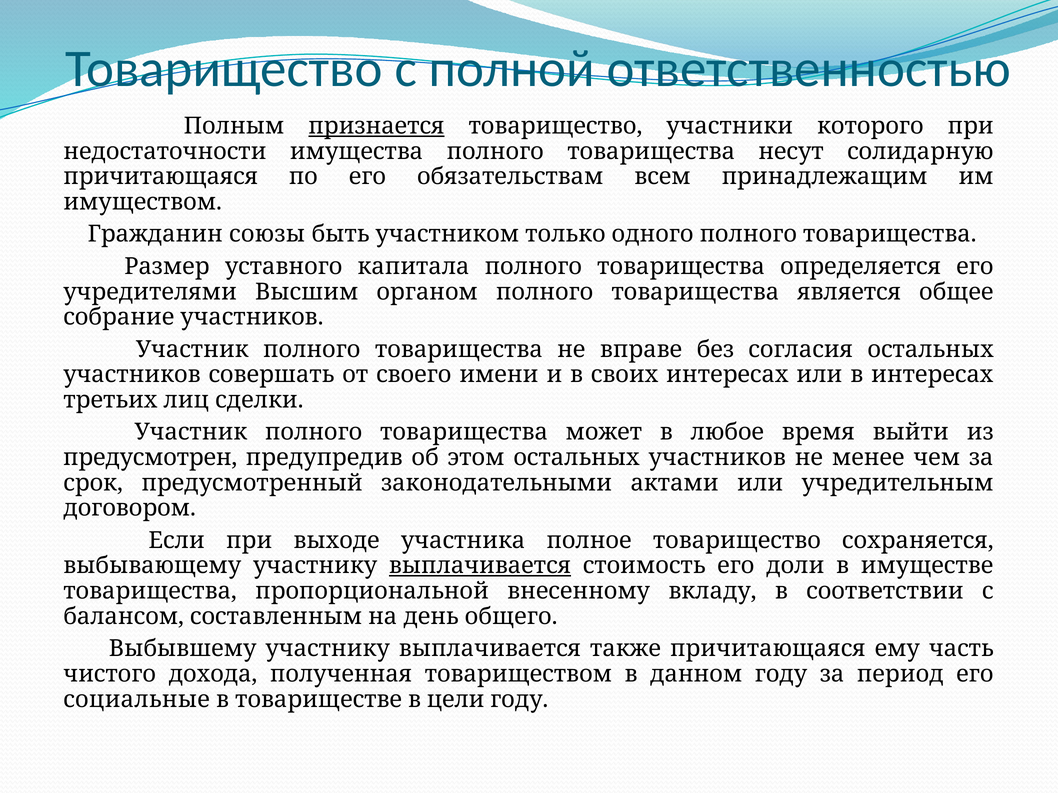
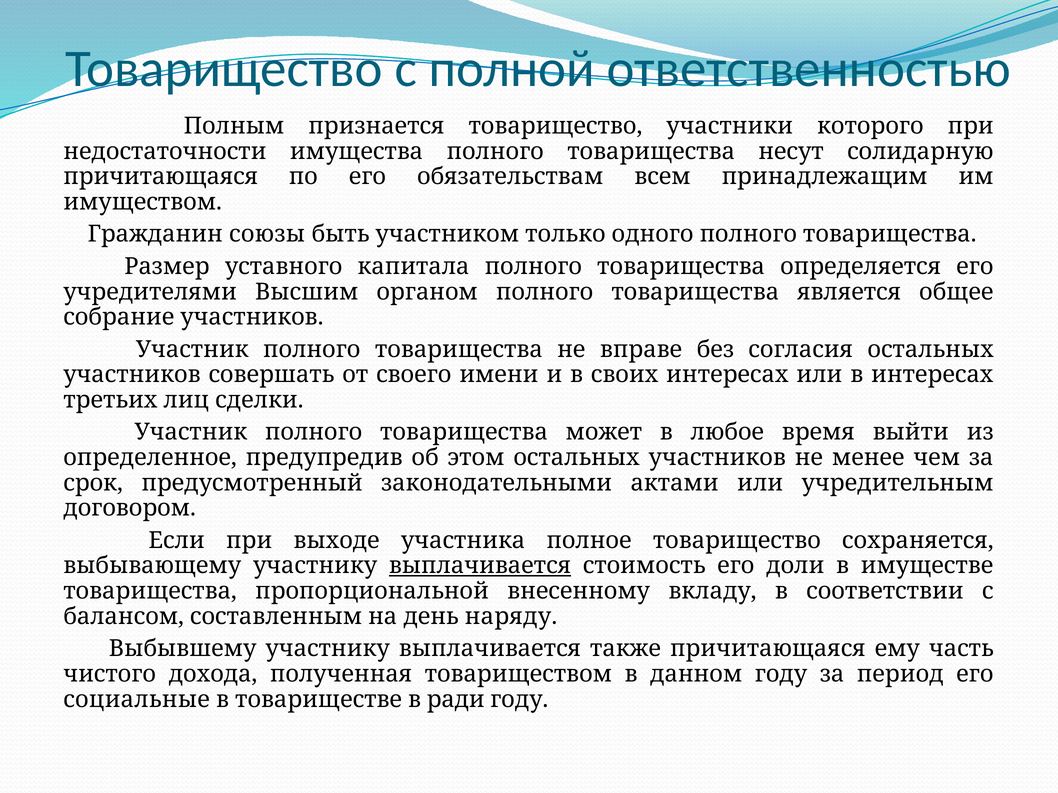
признается underline: present -> none (376, 126)
предусмотрен: предусмотрен -> определенное (150, 458)
общего: общего -> наряду (511, 617)
цели: цели -> ради (456, 700)
